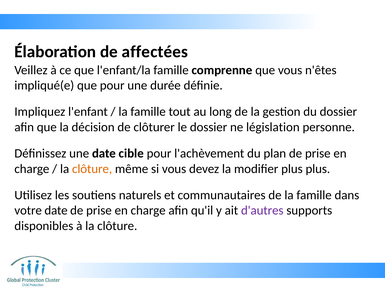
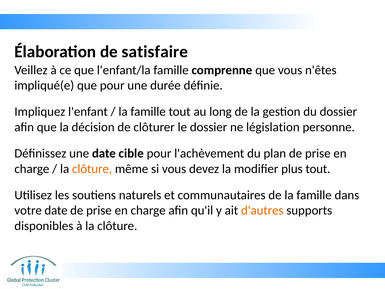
affectées: affectées -> satisfaire (155, 52)
plus plus: plus -> tout (318, 169)
d'autres colour: purple -> orange (262, 210)
